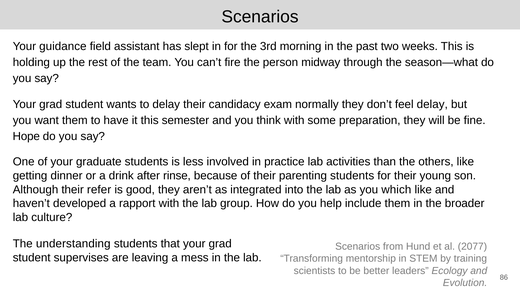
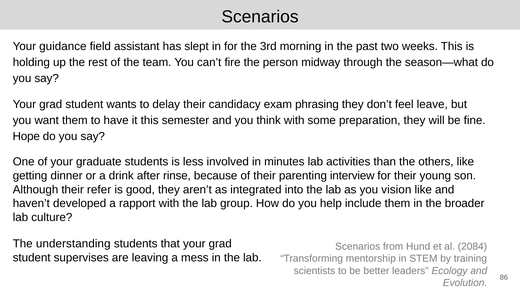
normally: normally -> phrasing (317, 104)
feel delay: delay -> leave (432, 104)
practice: practice -> minutes (284, 162)
parenting students: students -> interview (352, 175)
which: which -> vision (396, 189)
2077: 2077 -> 2084 (472, 246)
